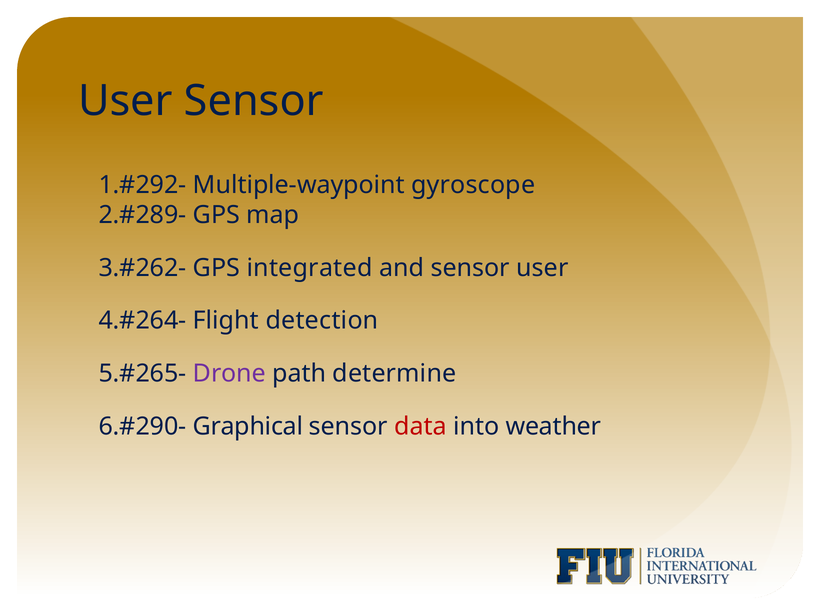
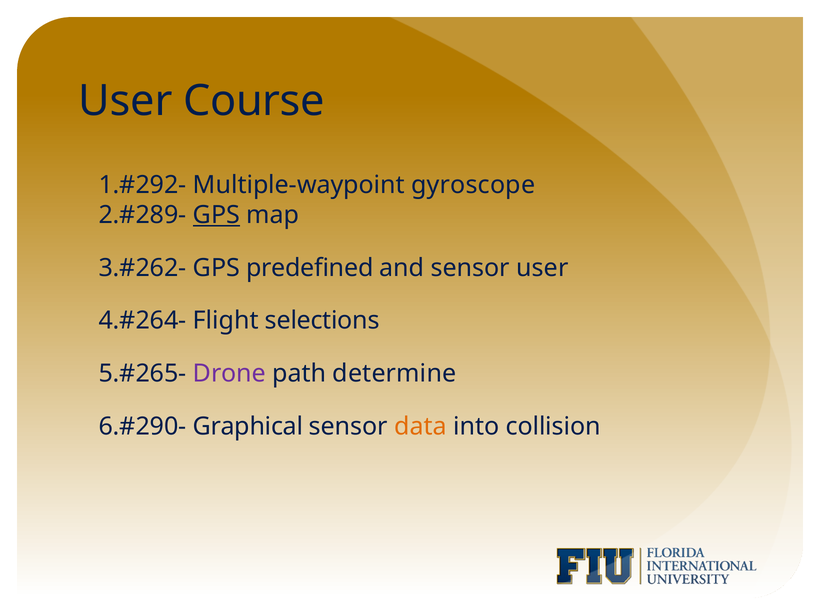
User Sensor: Sensor -> Course (254, 101)
GPS underline: none -> present (216, 215)
integrated: integrated -> predefined (310, 268)
detection: detection -> selections (322, 321)
data colour: red -> orange (420, 426)
weather: weather -> collision (553, 426)
